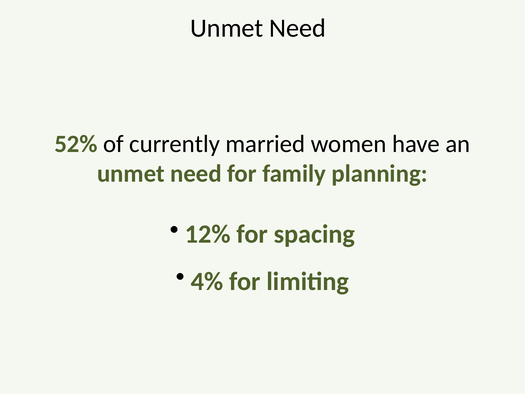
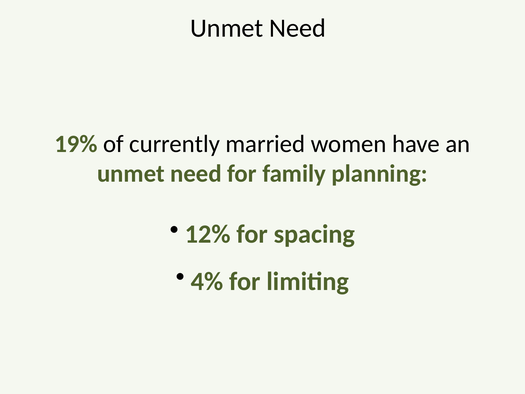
52%: 52% -> 19% (76, 144)
